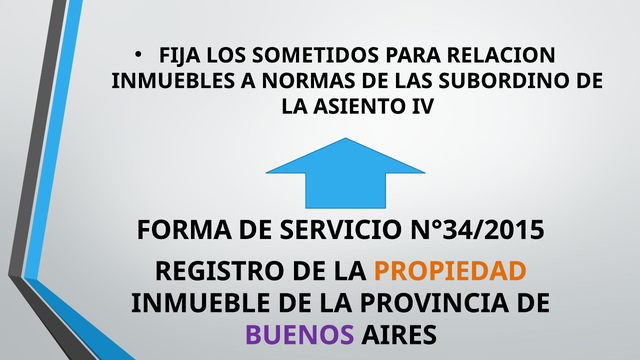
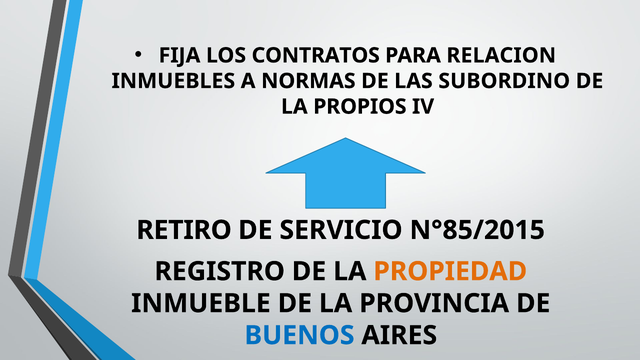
SOMETIDOS: SOMETIDOS -> CONTRATOS (316, 55)
ASIENTO: ASIENTO -> PROPIOS (360, 107)
FORMA: FORMA -> RETIRO (184, 230)
N°34/2015: N°34/2015 -> N°85/2015 (477, 230)
BUENOS colour: purple -> blue (299, 335)
